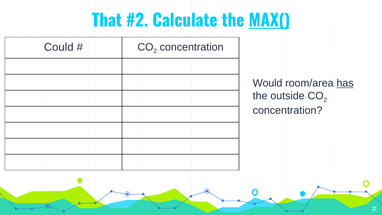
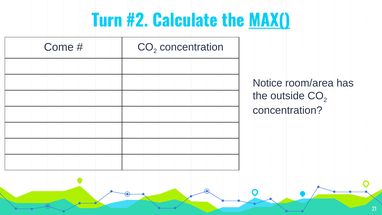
That: That -> Turn (107, 21)
Could: Could -> Come (59, 47)
Would: Would -> Notice (268, 83)
has underline: present -> none (345, 83)
